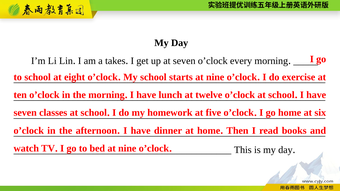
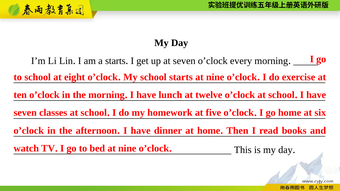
a takes: takes -> starts (115, 61)
